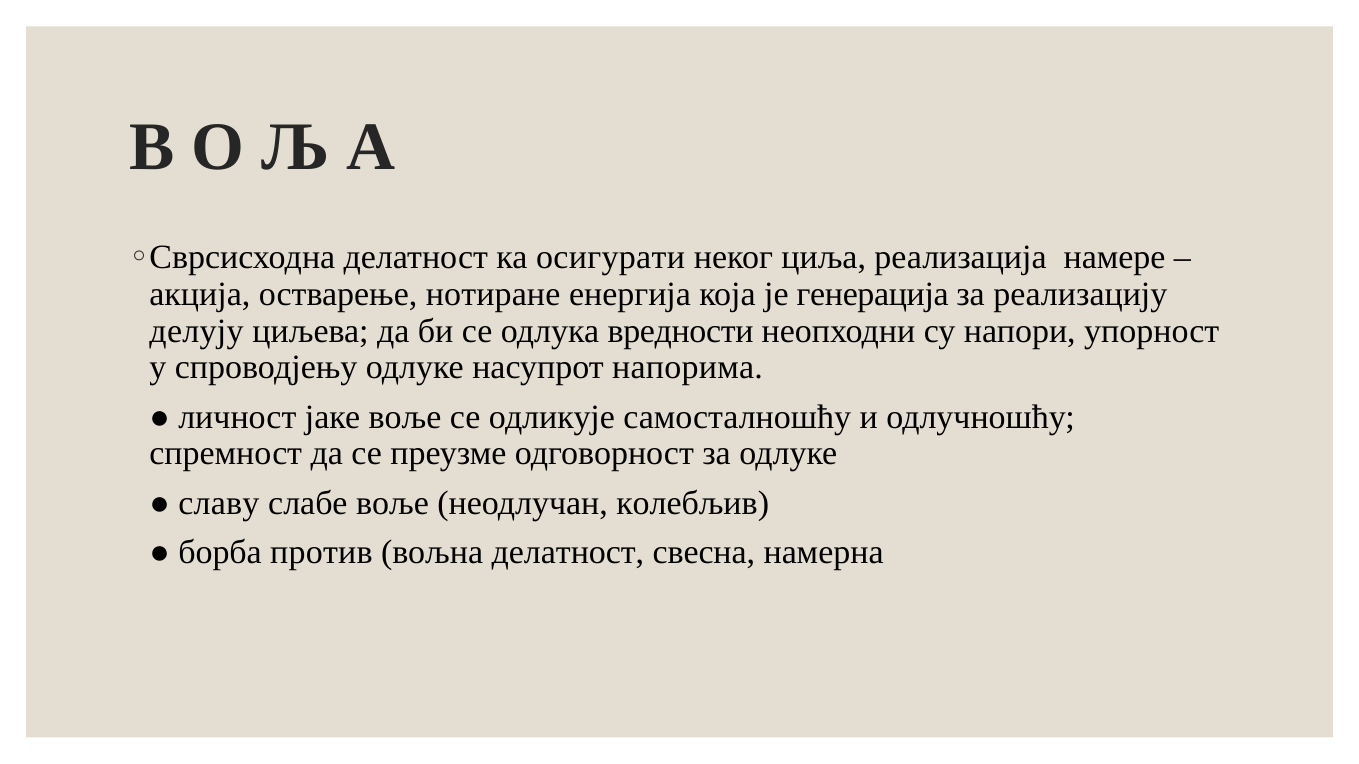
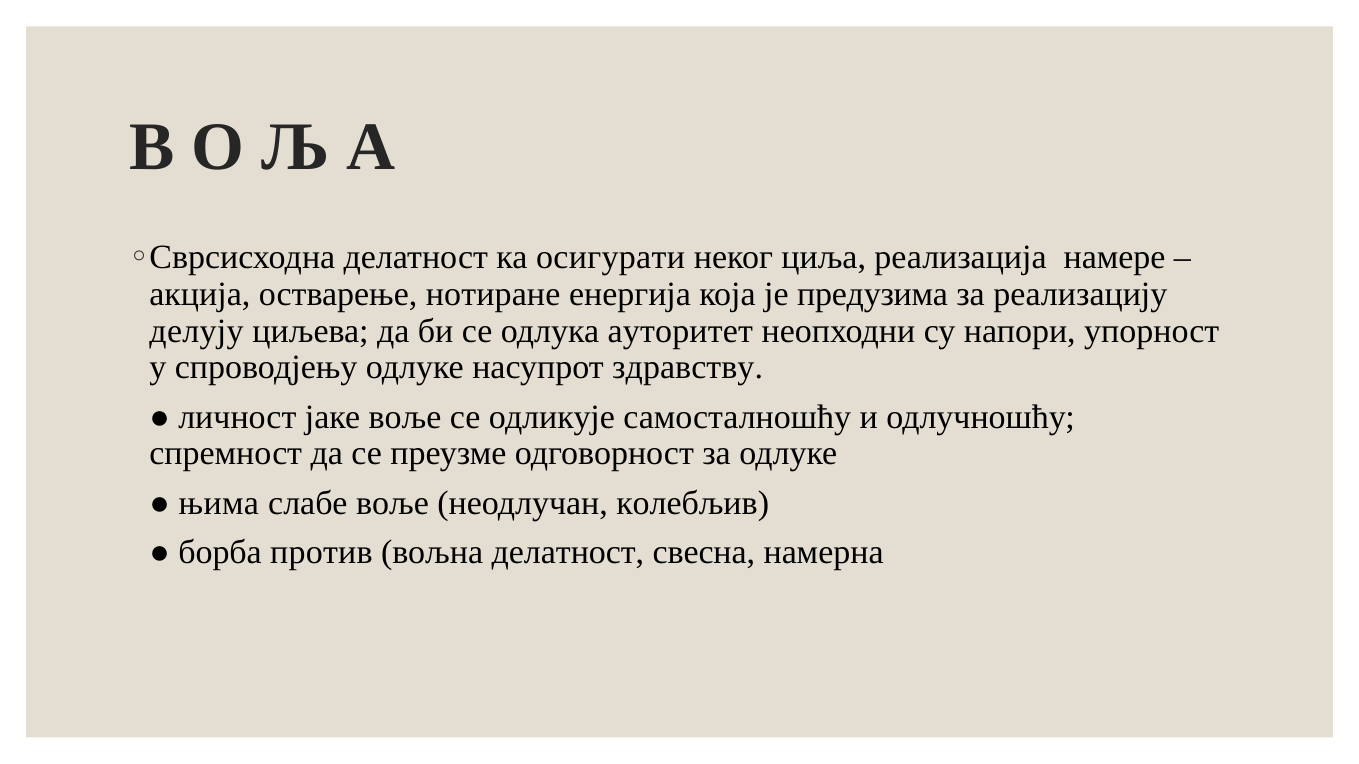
генерација: генерација -> предузима (873, 294)
вредности: вредности -> ауторитет (680, 331)
напорима: напорима -> здравству (688, 368)
славу: славу -> њима (219, 503)
